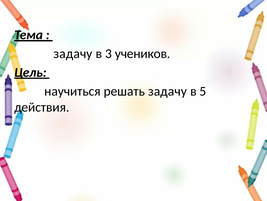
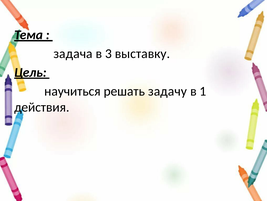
задачу: задачу -> задача (73, 53)
учеников: учеников -> выставку (142, 53)
5: 5 -> 1 (203, 91)
